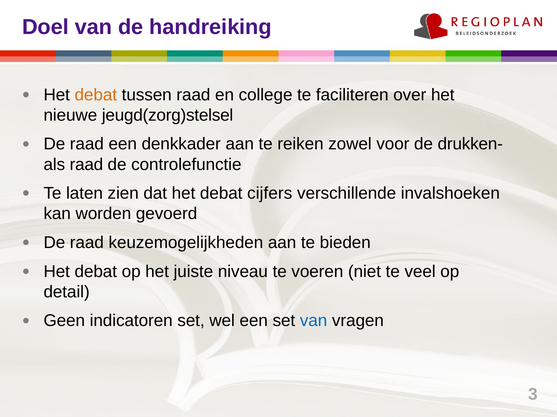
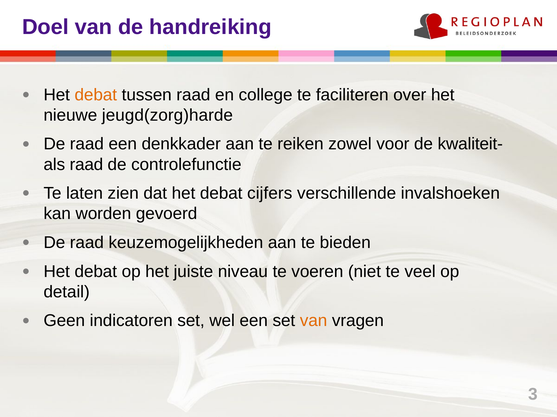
jeugd(zorg)stelsel: jeugd(zorg)stelsel -> jeugd(zorg)harde (167, 115)
drukken-: drukken- -> kwaliteit- (470, 144)
van colour: blue -> orange (314, 321)
